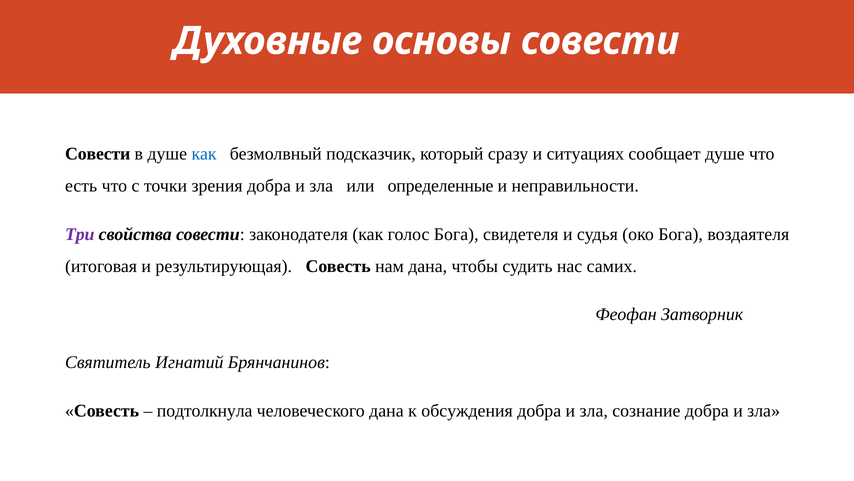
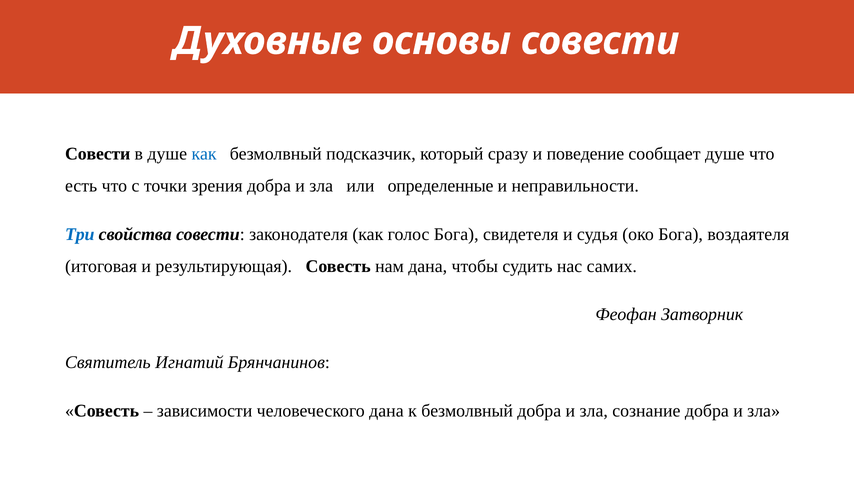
ситуациях: ситуациях -> поведение (585, 154)
Три colour: purple -> blue (80, 234)
подтолкнула: подтолкнула -> зависимости (205, 410)
к обсуждения: обсуждения -> безмолвный (467, 410)
